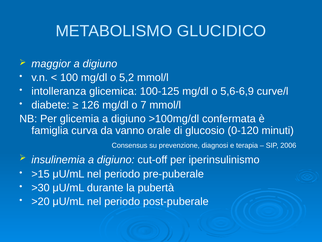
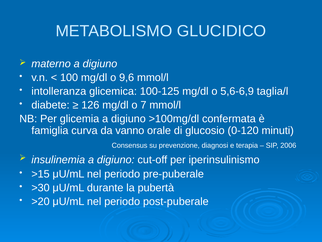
maggior: maggior -> materno (51, 64)
5,2: 5,2 -> 9,6 (127, 77)
curve/l: curve/l -> taglia/l (273, 91)
